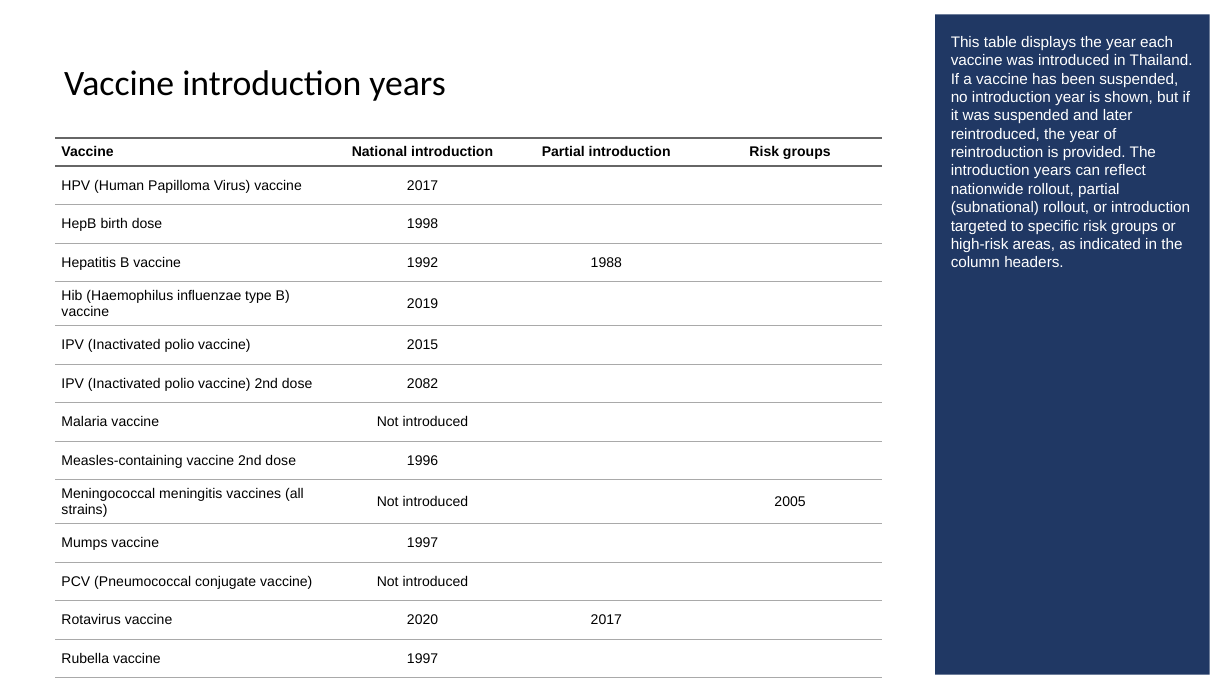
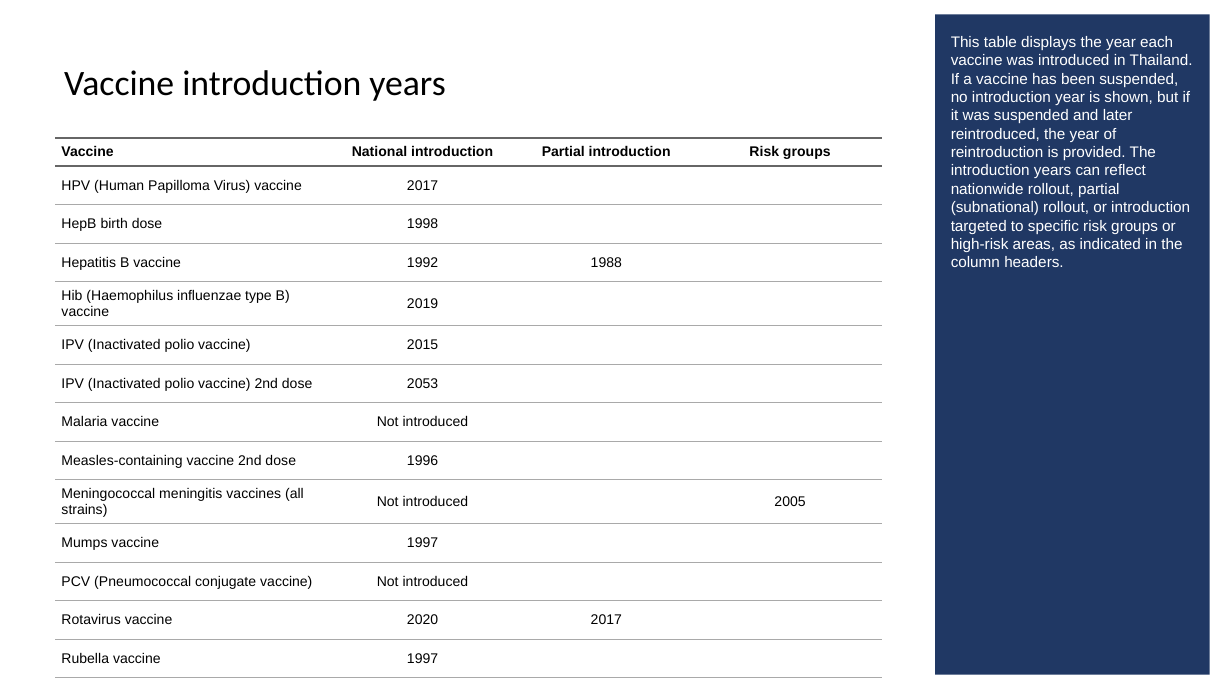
2082: 2082 -> 2053 (423, 384)
